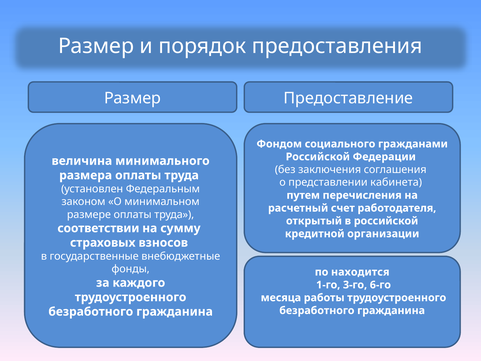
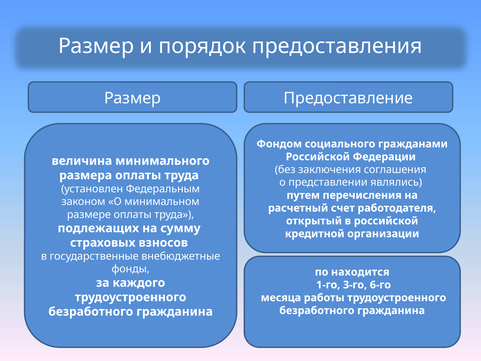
кабинета: кабинета -> являлись (396, 182)
соответствии: соответствии -> подлежащих (98, 228)
